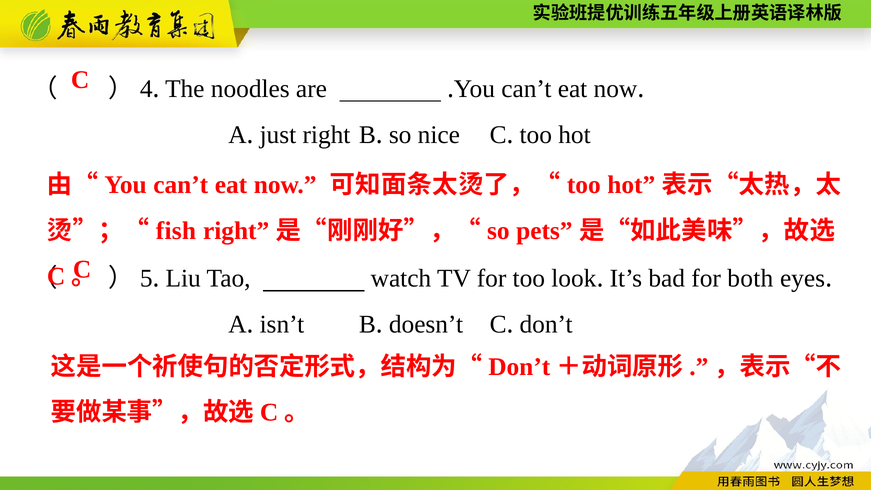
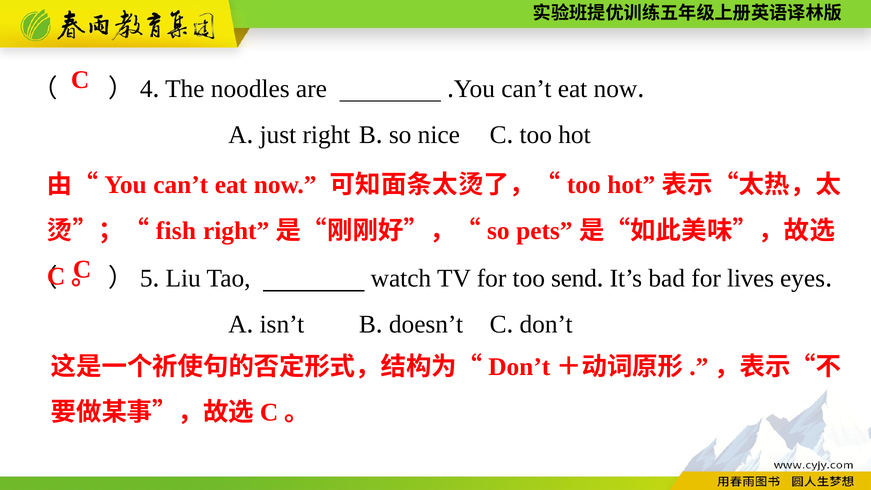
look: look -> send (574, 278)
both: both -> lives (751, 278)
